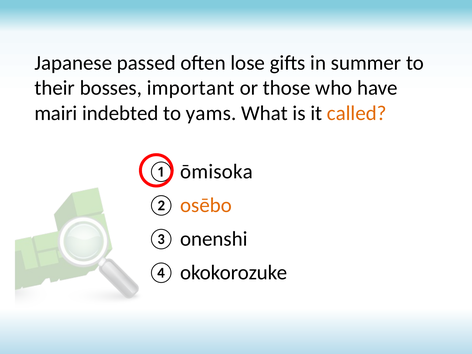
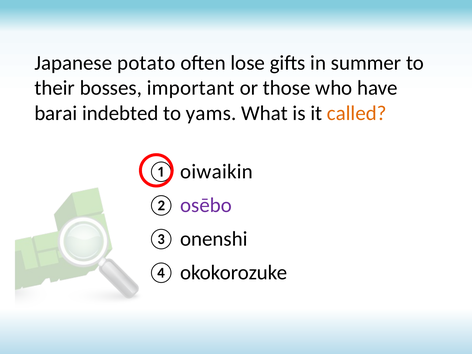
passed: passed -> potato (146, 63)
mairi: mairi -> barai (56, 113)
ōmisoka: ōmisoka -> oiwaikin (217, 171)
osēbo colour: orange -> purple (206, 205)
